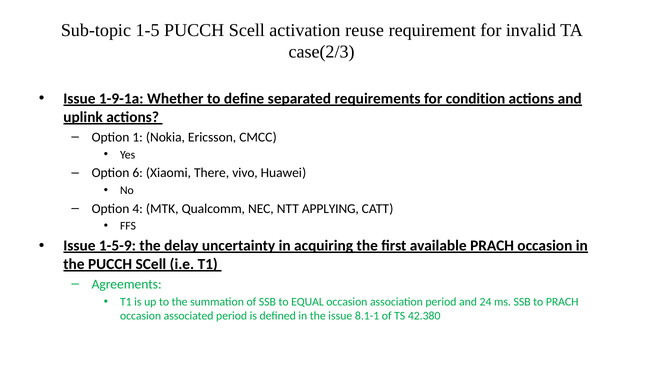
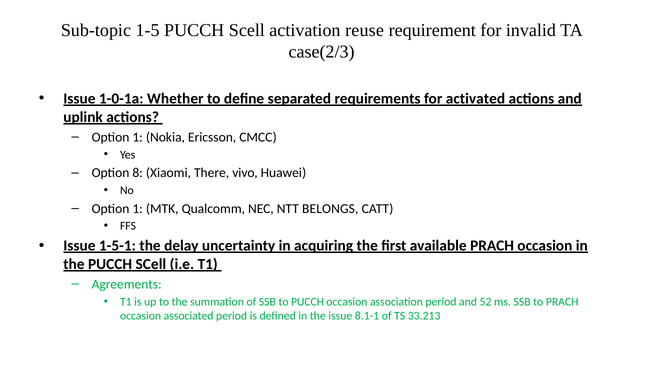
1-9-1a: 1-9-1a -> 1-0-1a (121, 99)
condition: condition -> activated (475, 99)
6: 6 -> 8 (138, 173)
4: 4 -> 1 (138, 209)
APPLYING: APPLYING -> BELONGS (330, 209)
1-5-9: 1-5-9 -> 1-5-1 (117, 246)
to EQUAL: EQUAL -> PUCCH (308, 302)
24: 24 -> 52 (486, 302)
42.380: 42.380 -> 33.213 (424, 316)
